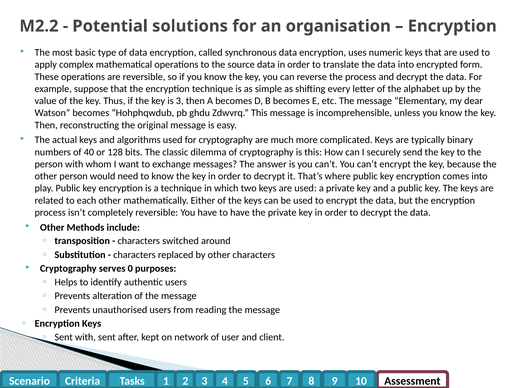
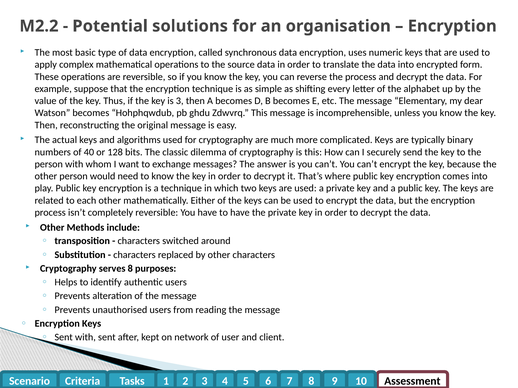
serves 0: 0 -> 8 (130, 269)
